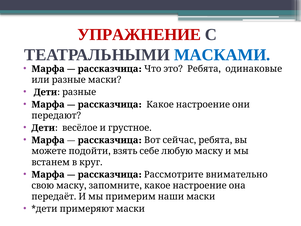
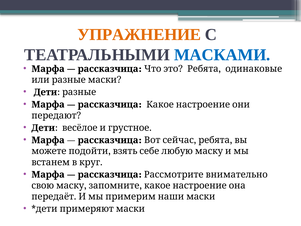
УПРАЖНЕНИЕ colour: red -> orange (139, 35)
